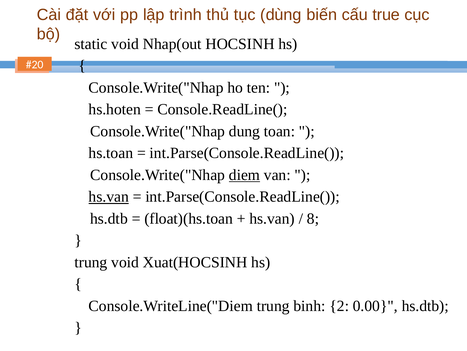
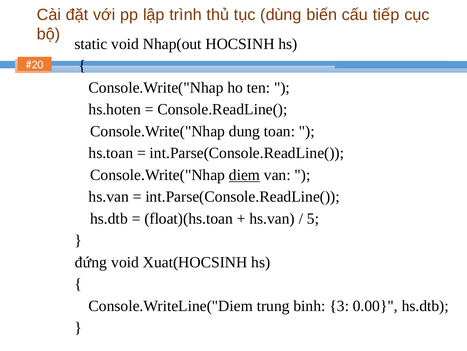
true: true -> tiếp (386, 15)
hs.van underline: present -> none (109, 196)
8: 8 -> 5 (313, 218)
trung: trung -> đứng (91, 262)
2: 2 -> 3 (339, 305)
